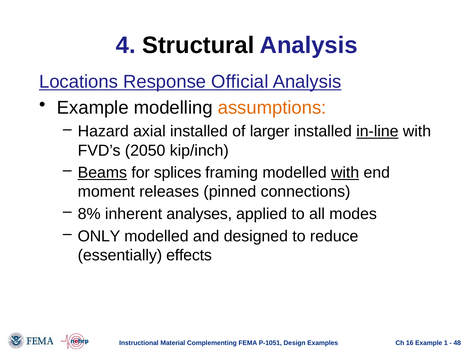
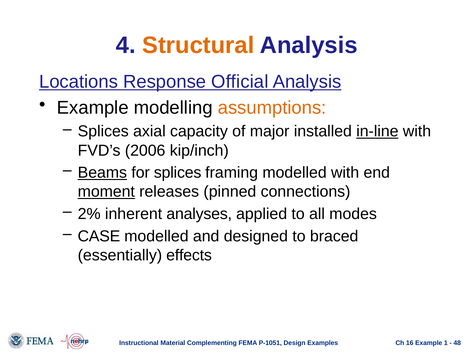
Structural colour: black -> orange (198, 45)
Hazard: Hazard -> Splices (103, 131)
axial installed: installed -> capacity (199, 131)
larger: larger -> major (270, 131)
2050: 2050 -> 2006 (145, 150)
with underline: present -> none (345, 172)
moment underline: none -> present (106, 191)
8%: 8% -> 2% (89, 213)
ONLY: ONLY -> CASE (99, 236)
reduce: reduce -> braced (334, 236)
